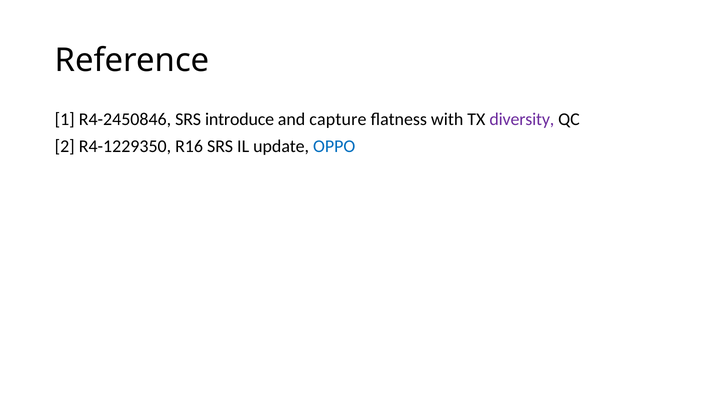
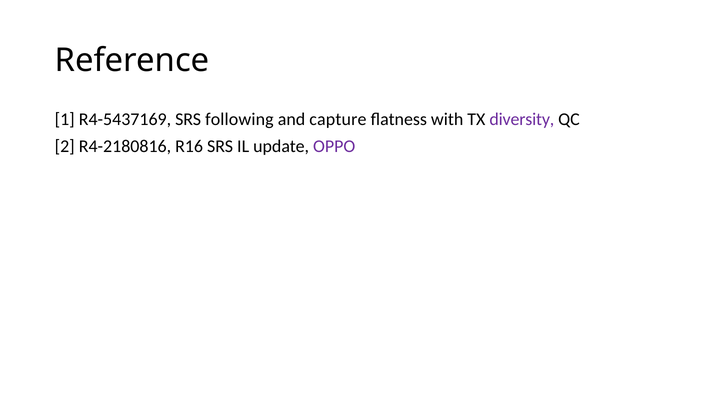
R4-2450846: R4-2450846 -> R4-5437169 (125, 120)
introduce: introduce -> following (239, 120)
R4-1229350: R4-1229350 -> R4-2180816 (125, 146)
OPPO colour: blue -> purple (334, 146)
